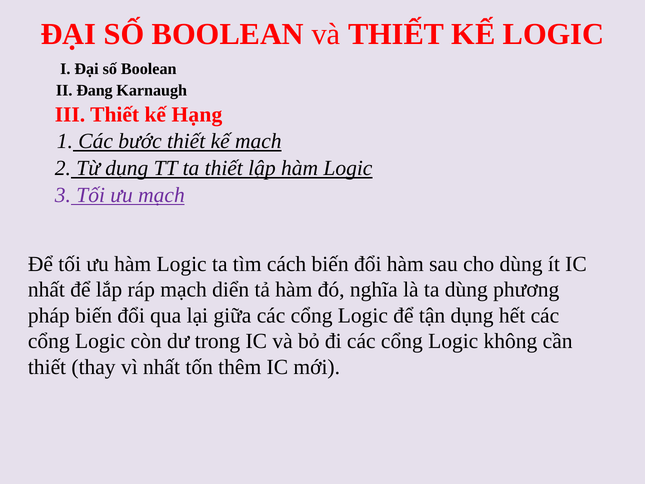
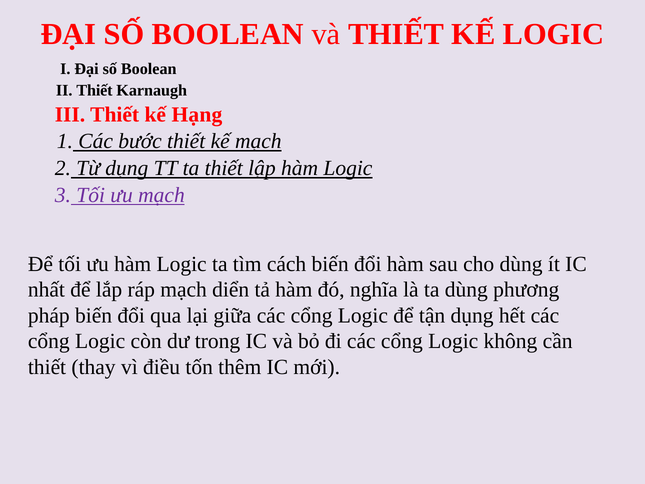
II Đang: Đang -> Thiết (95, 90)
vì nhất: nhất -> điều (162, 367)
